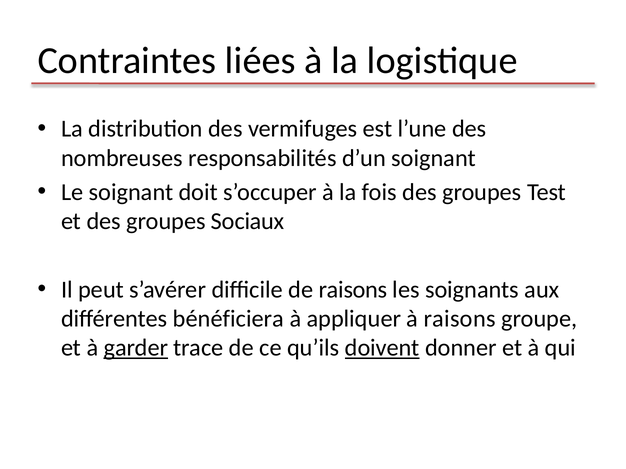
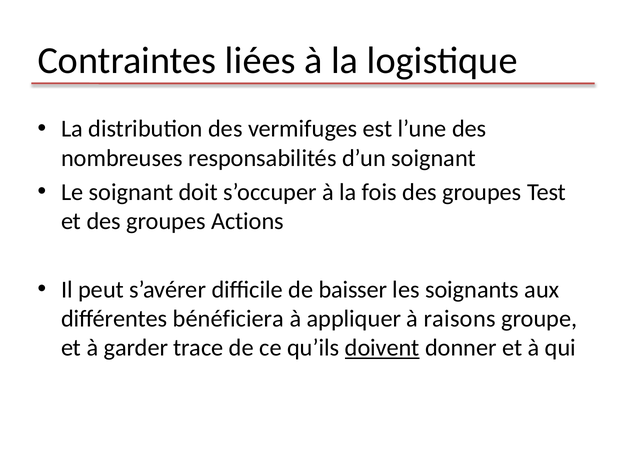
Sociaux: Sociaux -> Actions (248, 222)
de raisons: raisons -> baisser (353, 290)
garder underline: present -> none (136, 348)
